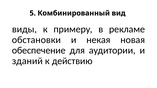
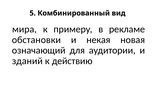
виды: виды -> мира (24, 29)
обеспечение: обеспечение -> означающий (39, 51)
